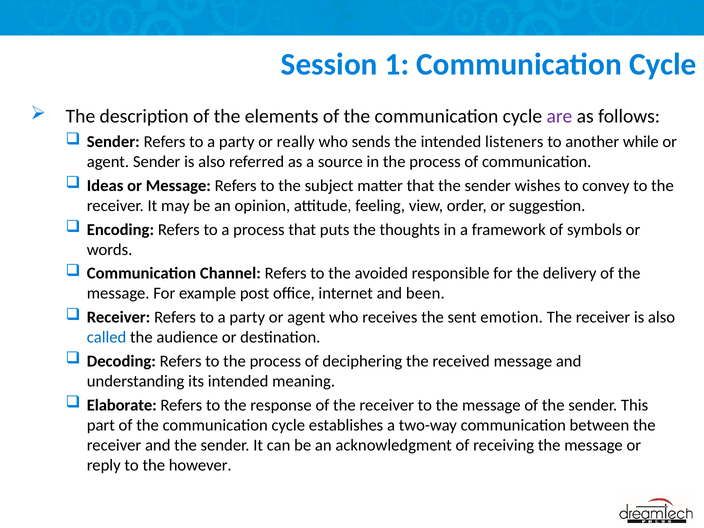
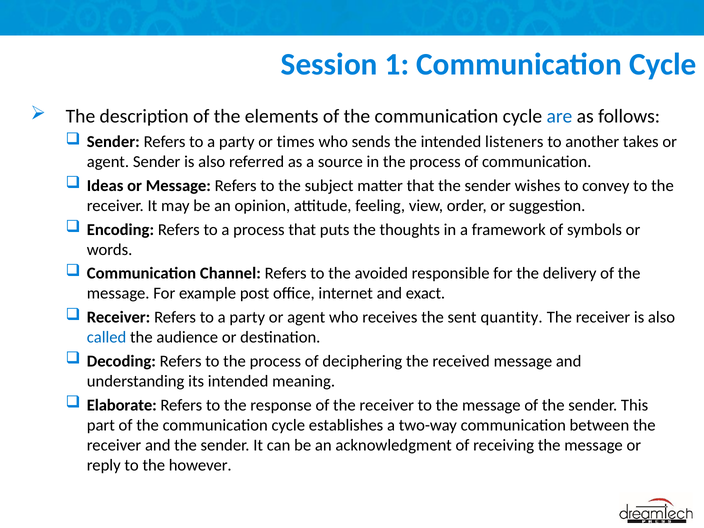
are colour: purple -> blue (559, 116)
really: really -> times (296, 142)
while: while -> takes (641, 142)
been: been -> exact (425, 293)
emotion: emotion -> quantity (512, 317)
